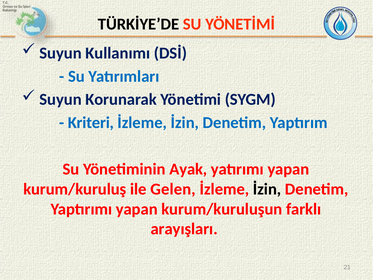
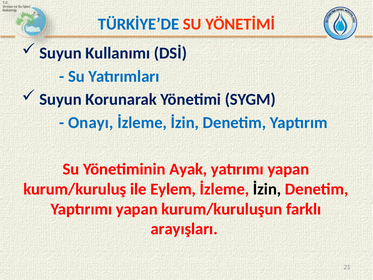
TÜRKİYE’DE colour: black -> blue (138, 24)
Kriteri: Kriteri -> Onayı (91, 123)
Gelen: Gelen -> Eylem (173, 189)
